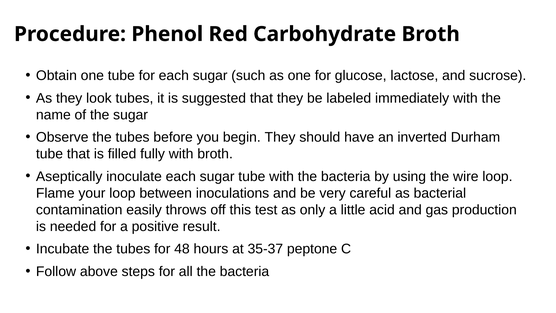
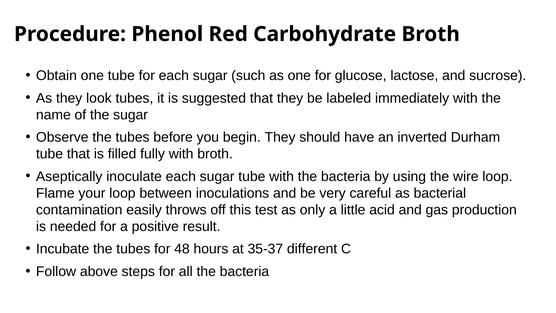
peptone: peptone -> different (312, 249)
